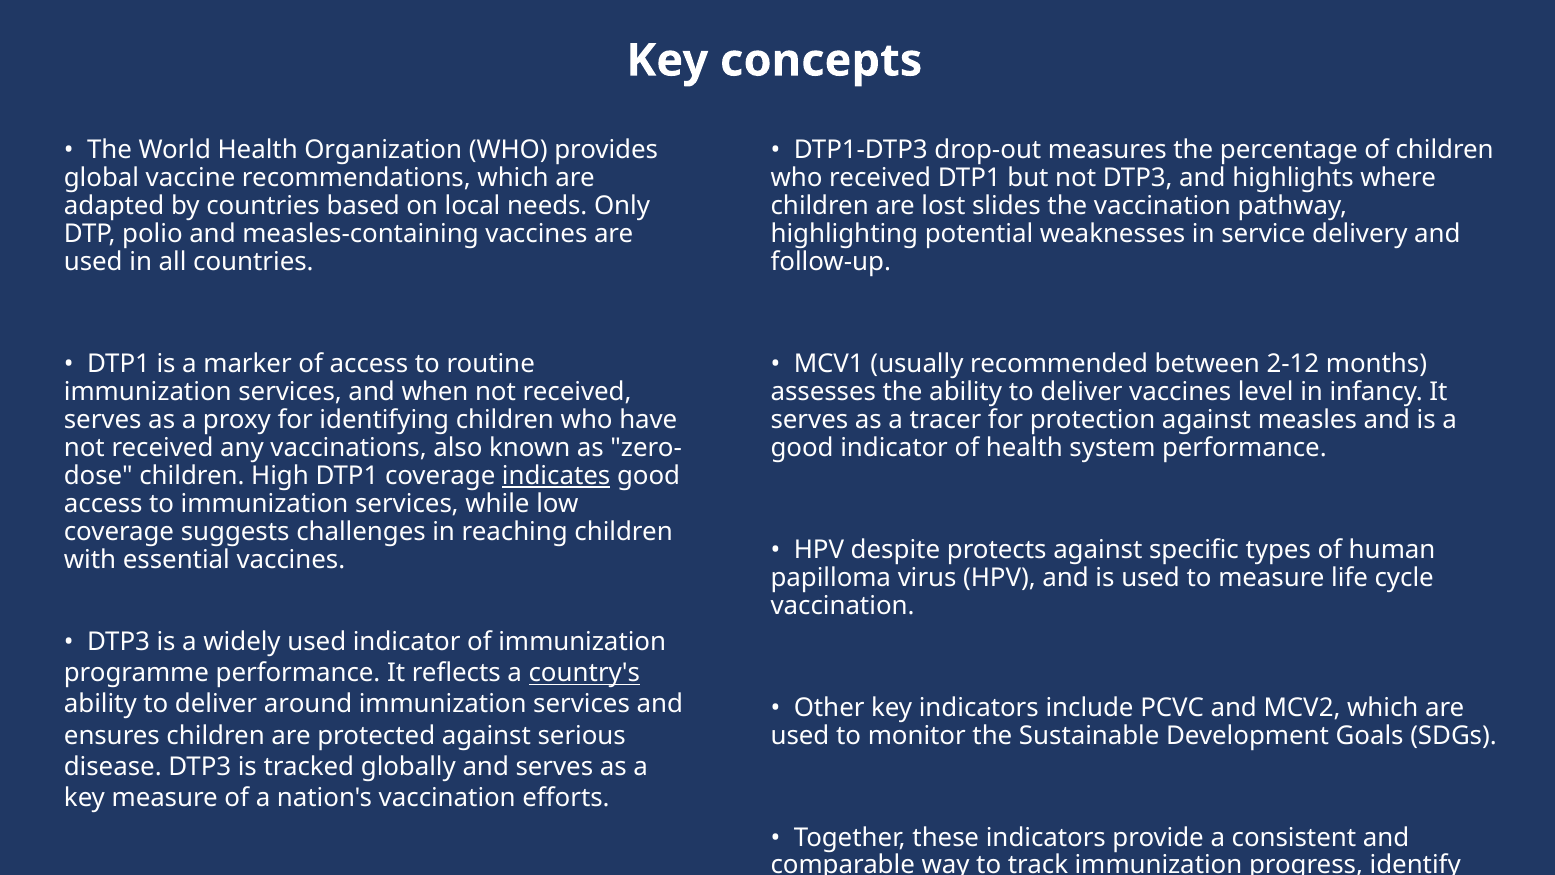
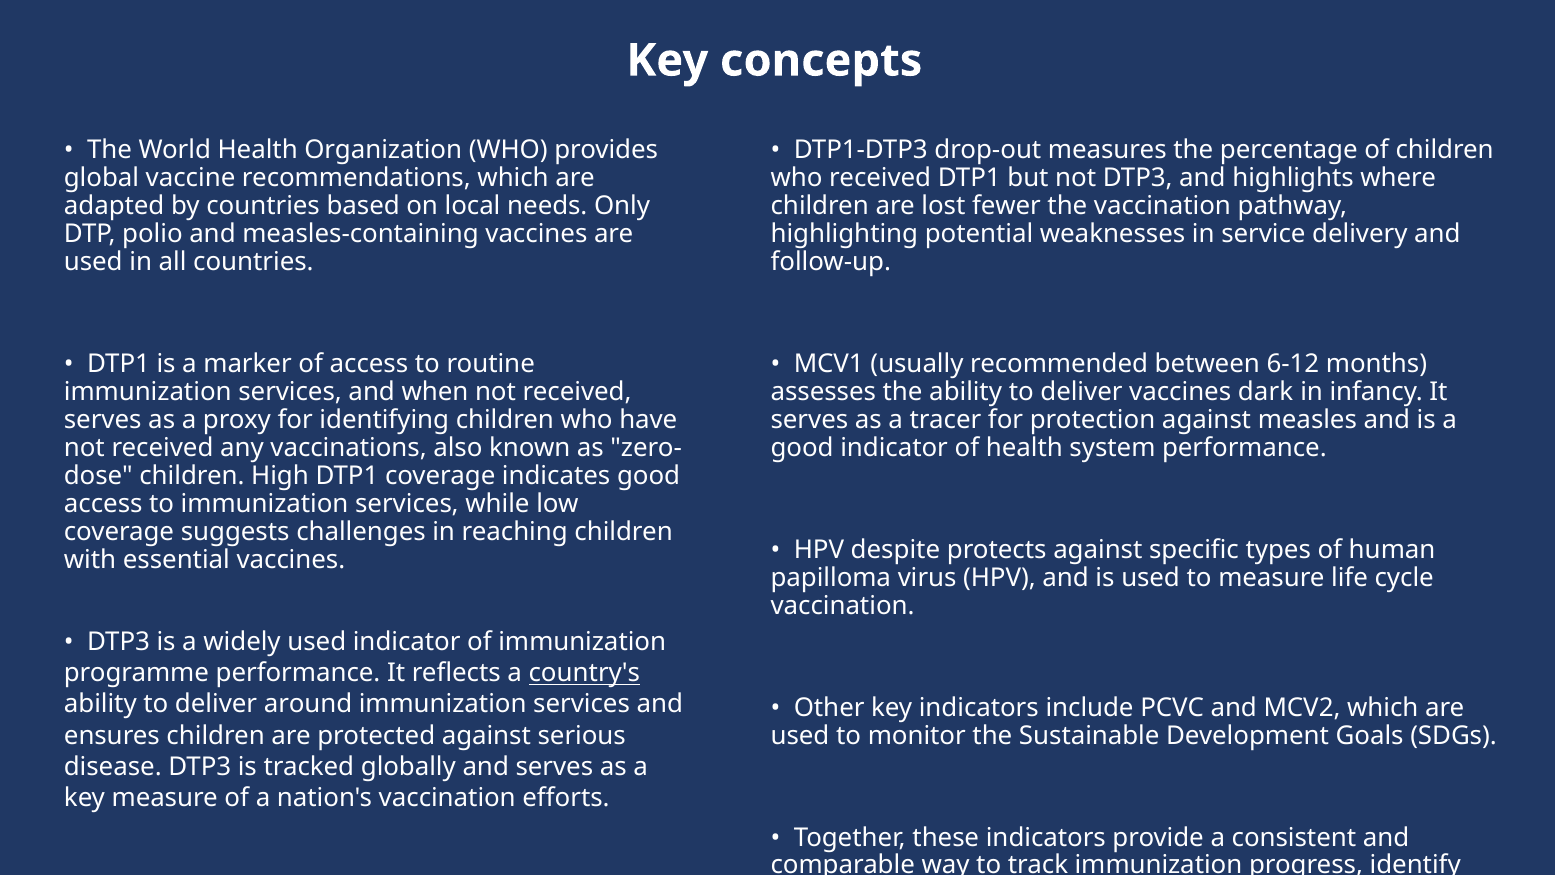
slides: slides -> fewer (1006, 206)
2-12: 2-12 -> 6-12 (1293, 364)
level: level -> dark (1266, 392)
indicates underline: present -> none (556, 476)
